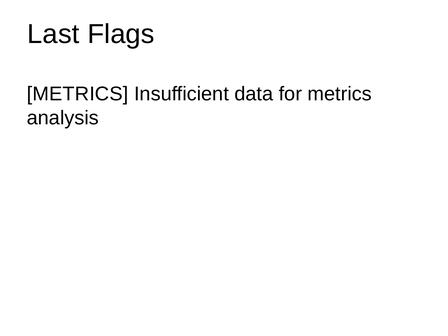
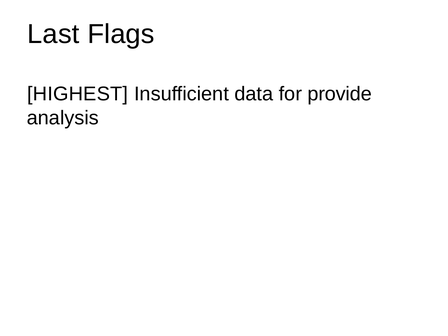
METRICS: METRICS -> HIGHEST (78, 94)
for metrics: metrics -> provide (340, 94)
